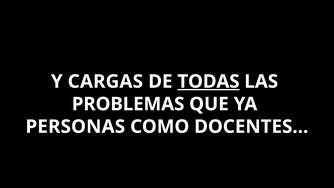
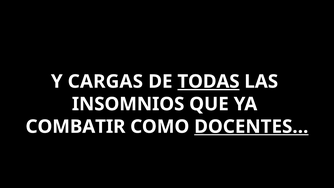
PROBLEMAS: PROBLEMAS -> INSOMNIOS (128, 104)
PERSONAS: PERSONAS -> COMBATIR (75, 127)
DOCENTES… underline: none -> present (251, 127)
